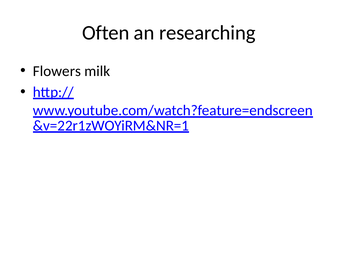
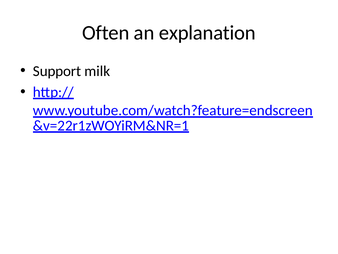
researching: researching -> explanation (207, 33)
Flowers: Flowers -> Support (57, 71)
